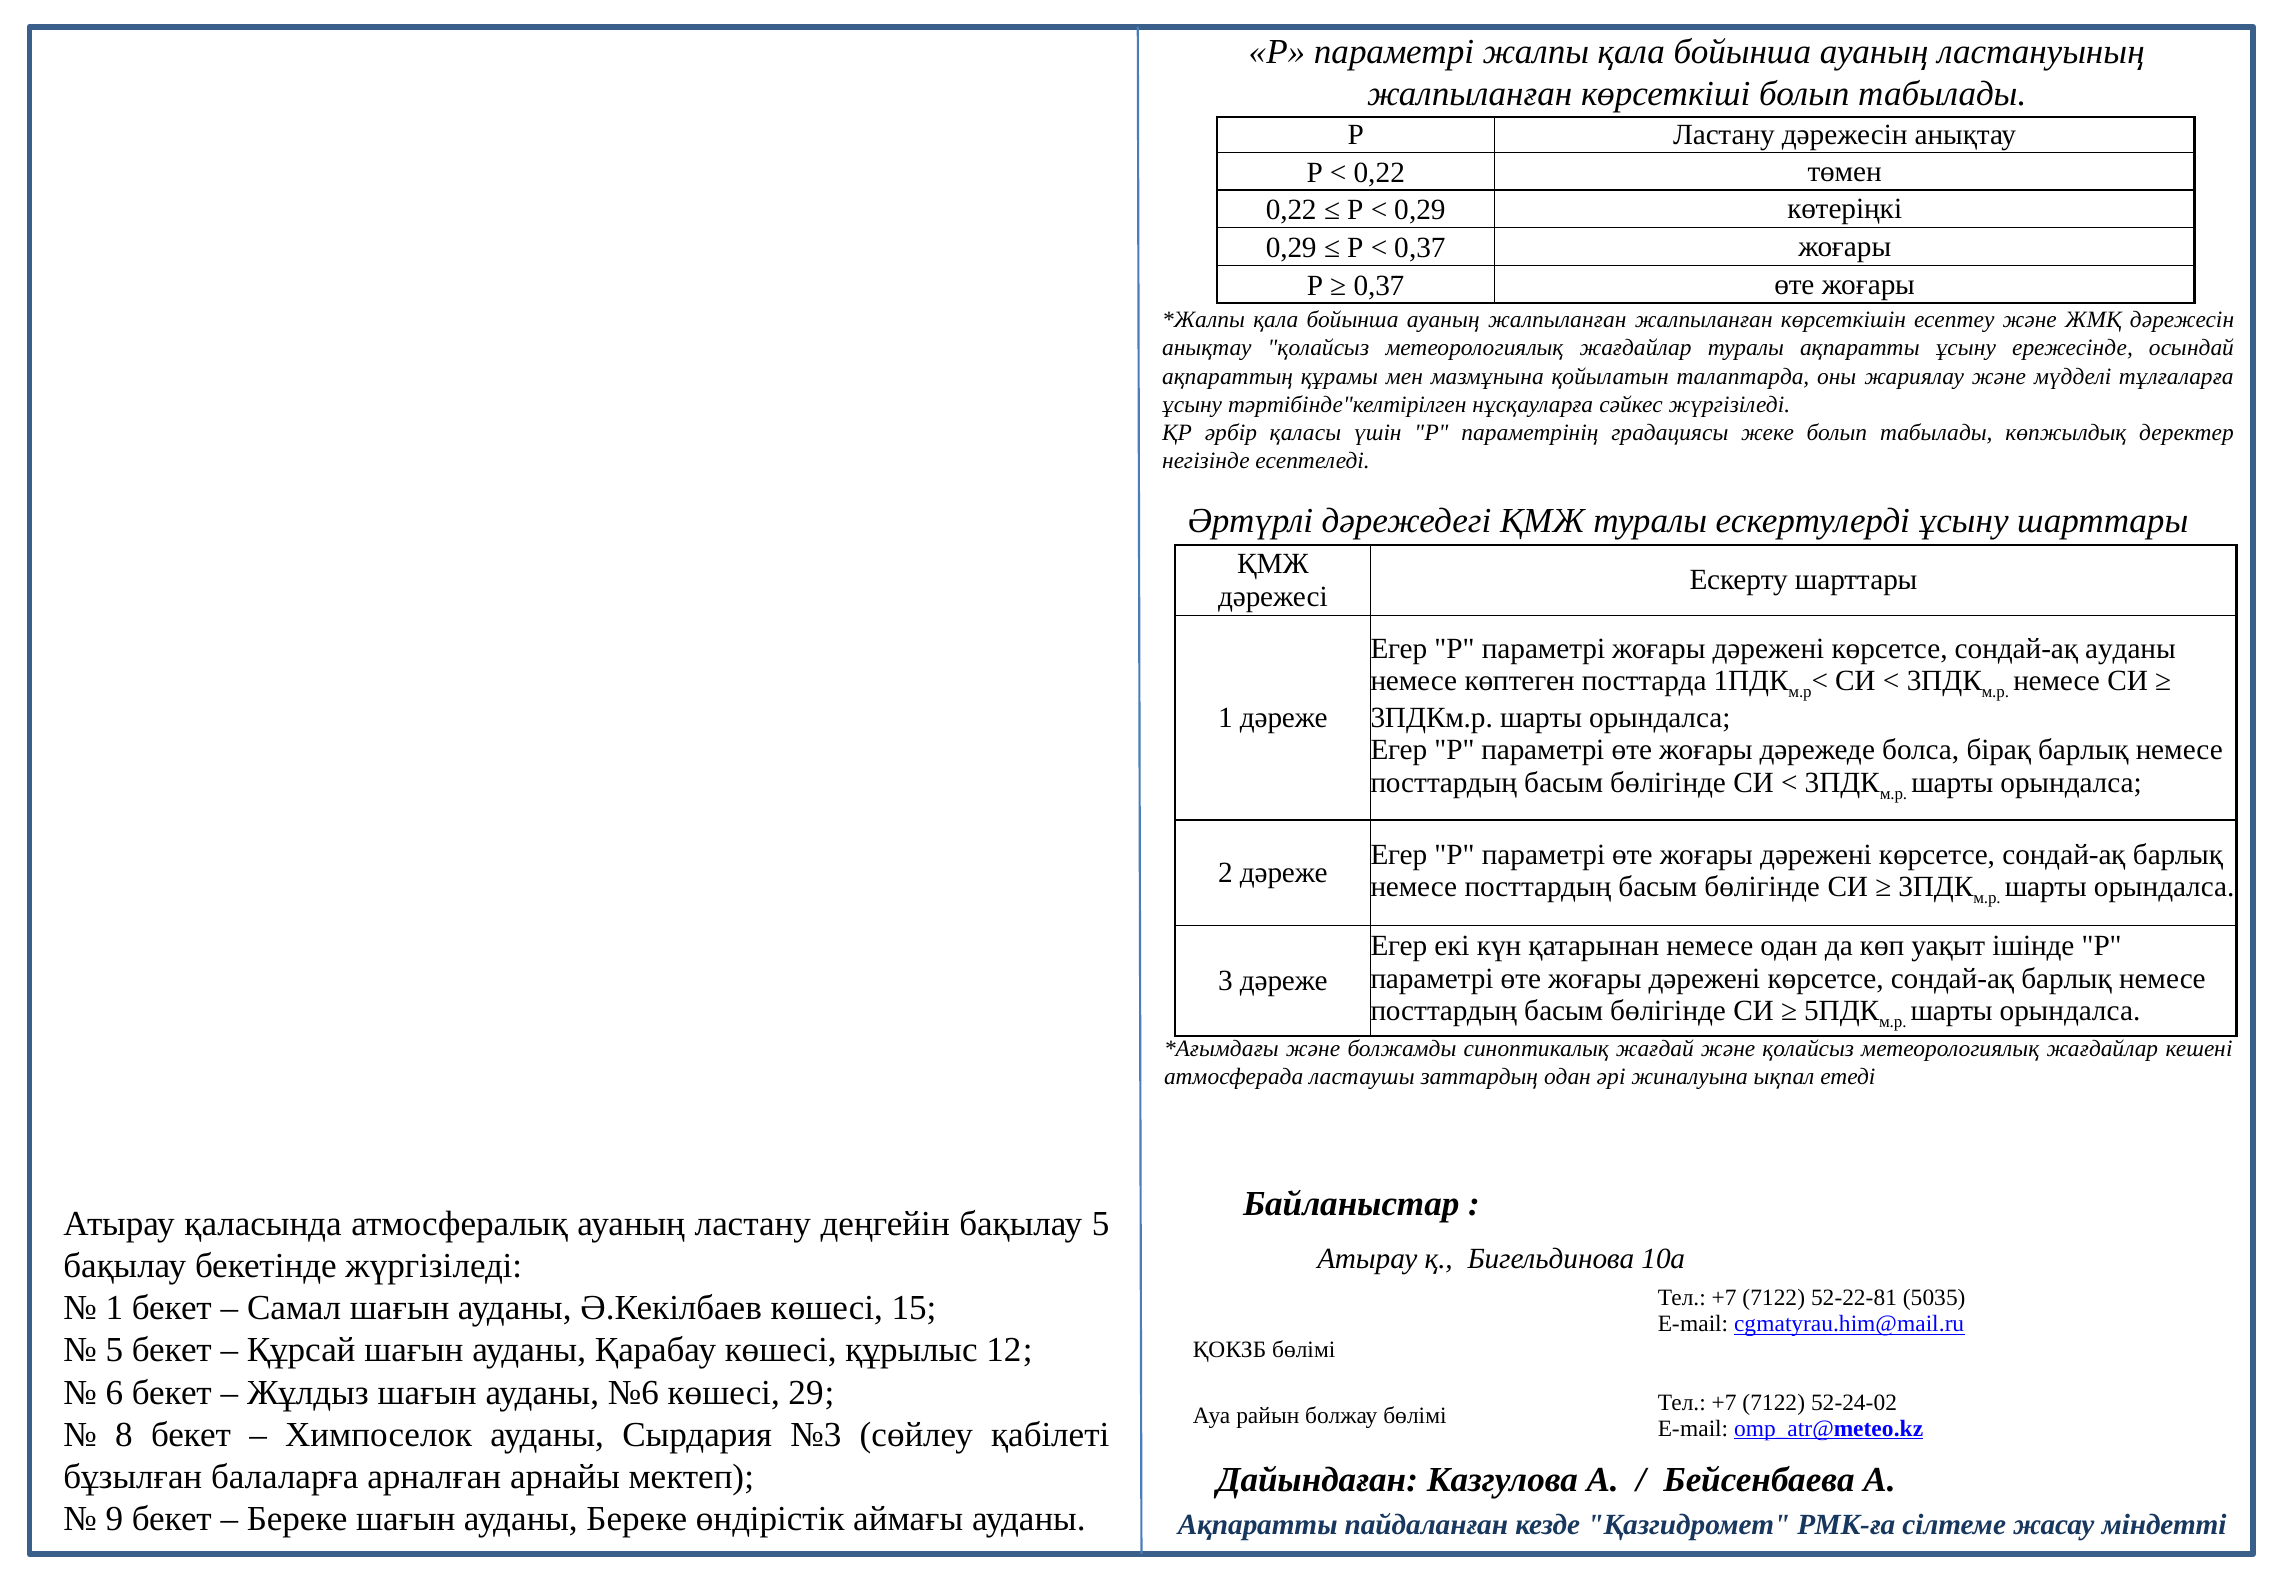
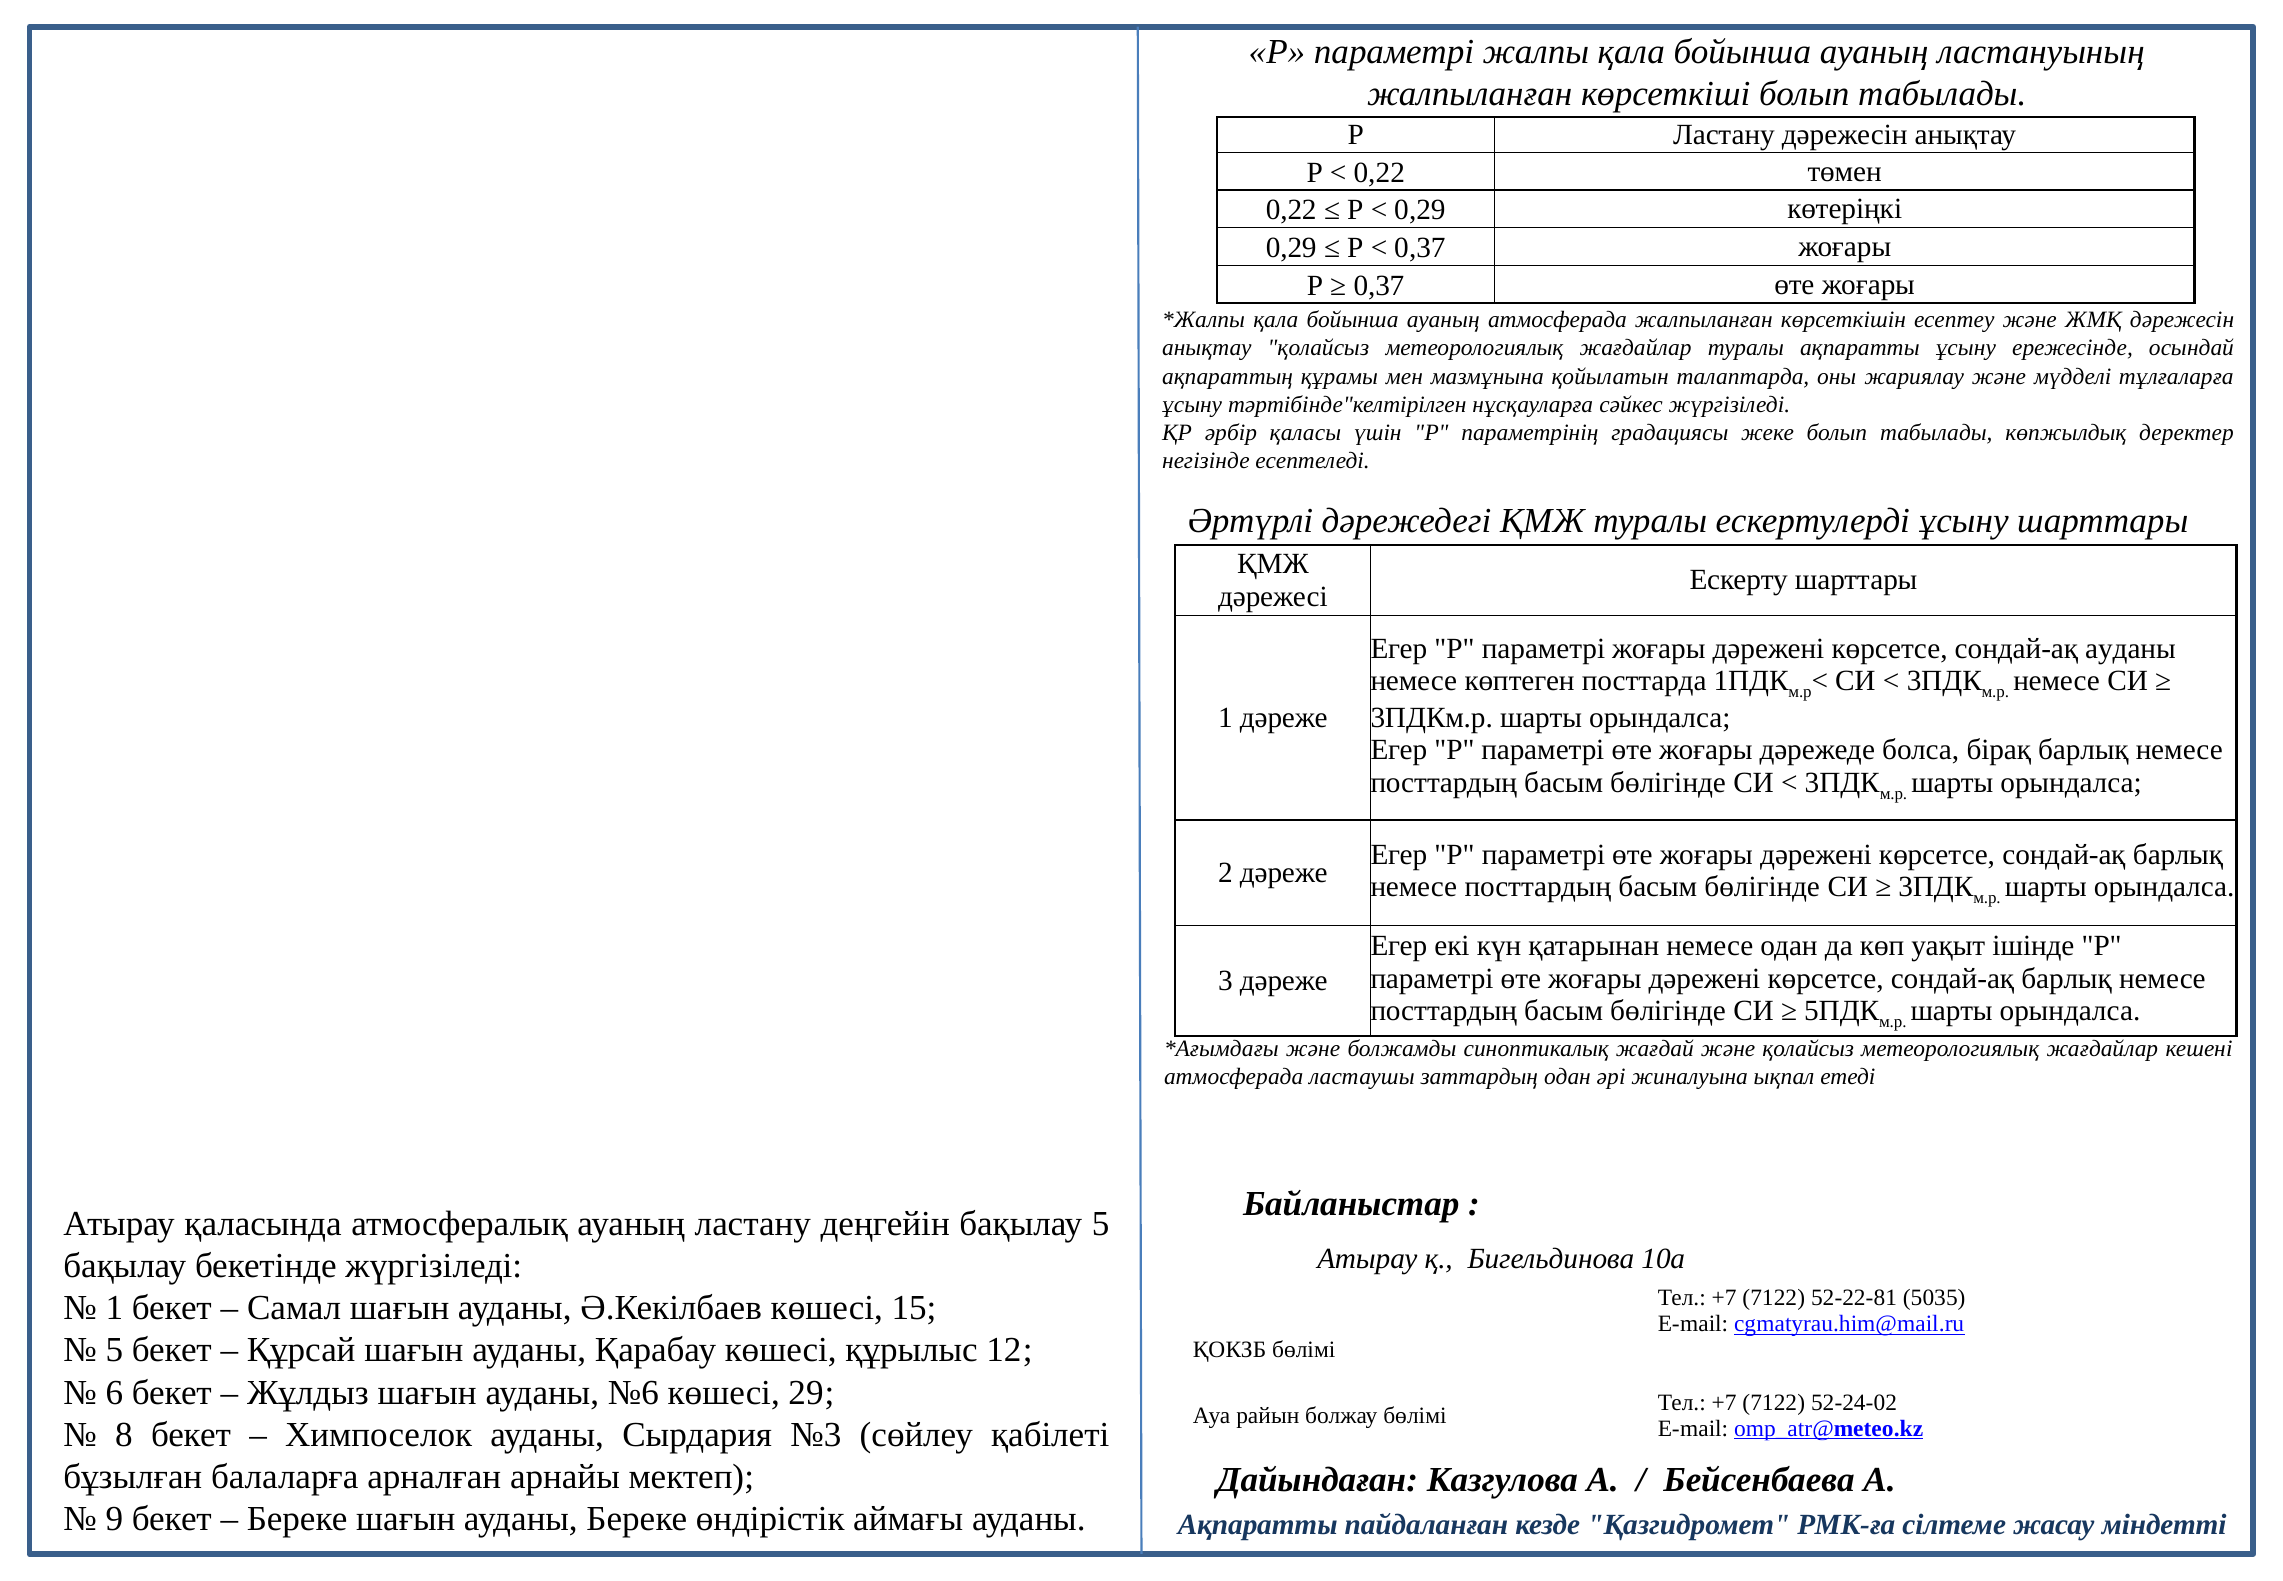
ауаның жалпыланған: жалпыланған -> атмосферада (1557, 320)
